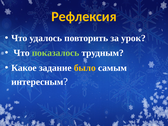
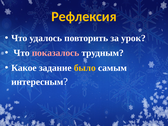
показалось colour: light green -> pink (56, 53)
